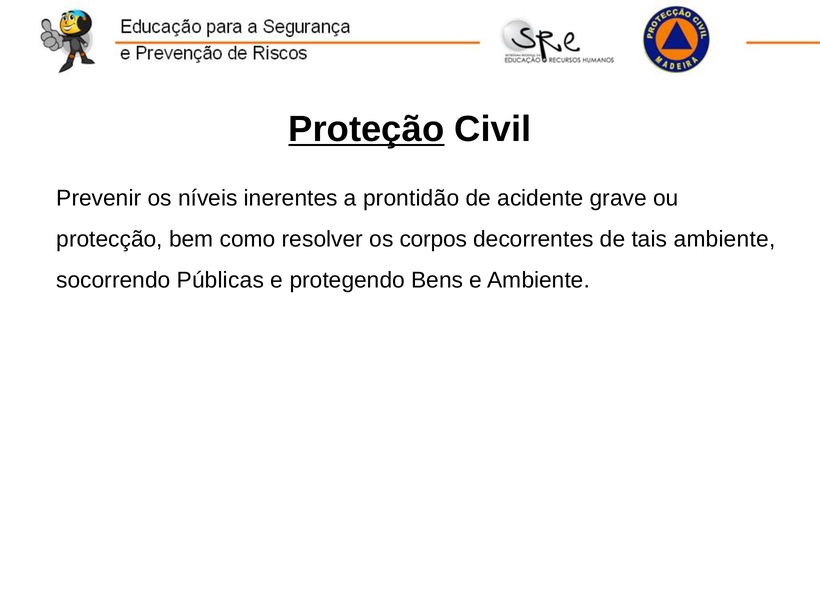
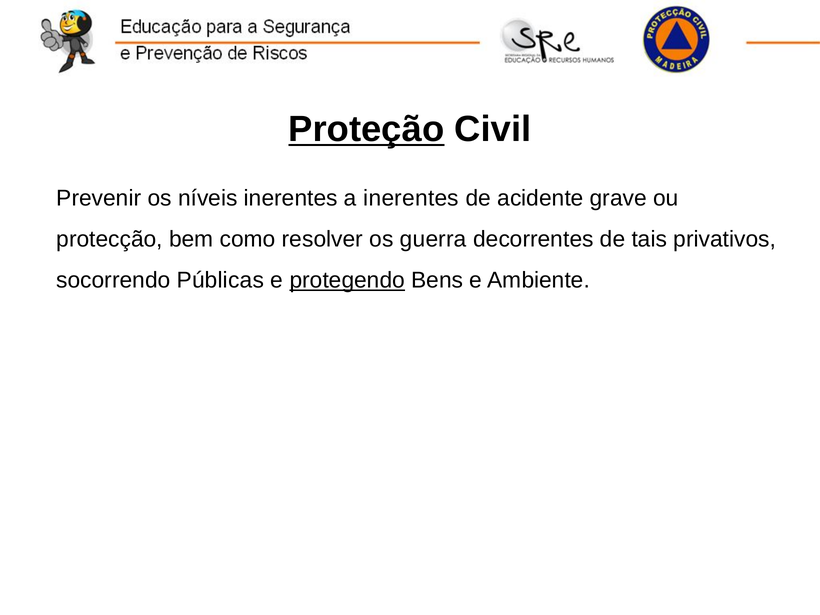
a prontidão: prontidão -> inerentes (411, 198)
corpos: corpos -> guerra (433, 239)
tais ambiente: ambiente -> privativos (725, 239)
protegendo underline: none -> present (347, 280)
